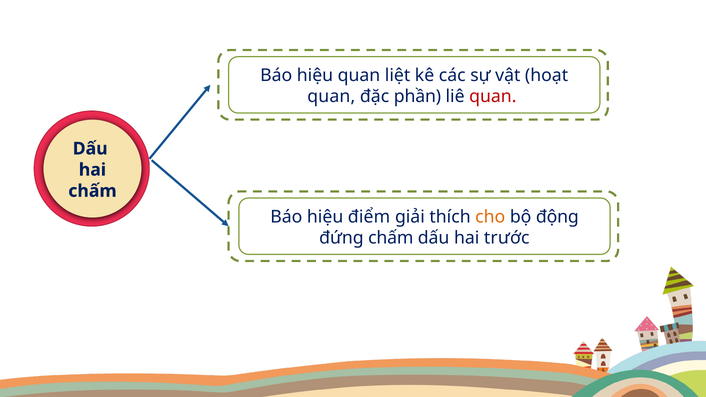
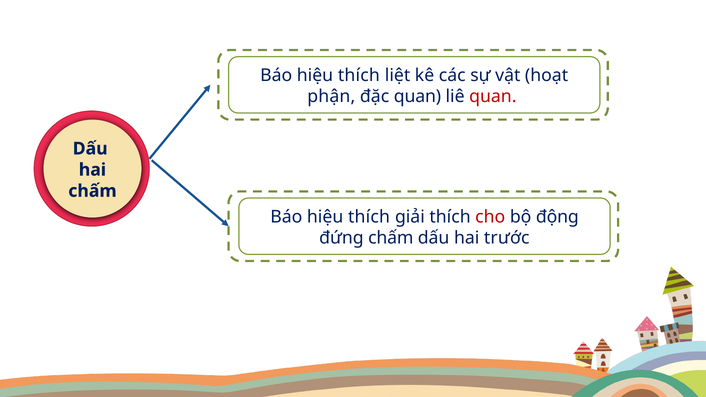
quan: quan -> thích (359, 75)
quan: quan -> phận (331, 97)
đặc phần: phần -> quan (417, 97)
điểm: điểm -> thích (369, 217)
cho colour: orange -> red (490, 217)
